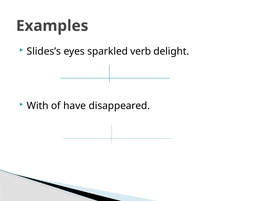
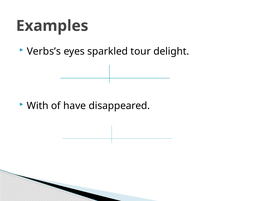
Slides’s: Slides’s -> Verbs’s (44, 51)
verb: verb -> tour (141, 51)
